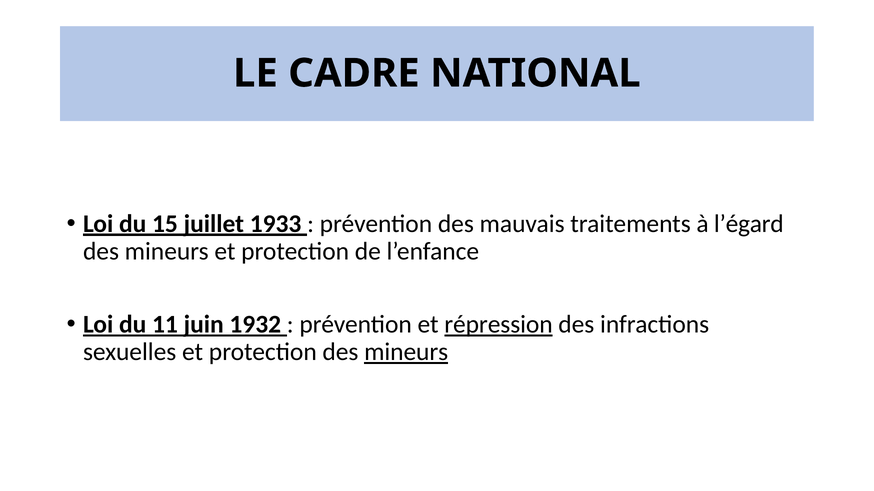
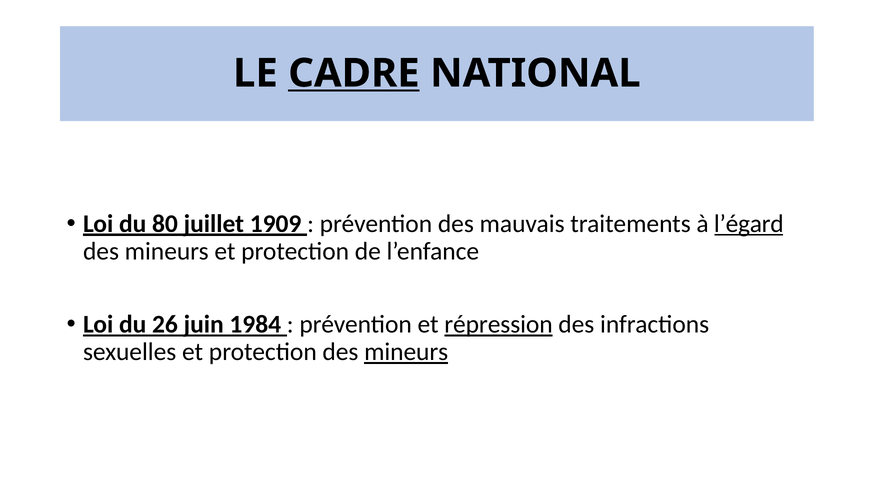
CADRE underline: none -> present (354, 73)
15: 15 -> 80 (165, 224)
1933: 1933 -> 1909 (276, 224)
l’égard underline: none -> present (749, 224)
11: 11 -> 26 (165, 325)
1932: 1932 -> 1984 (255, 325)
